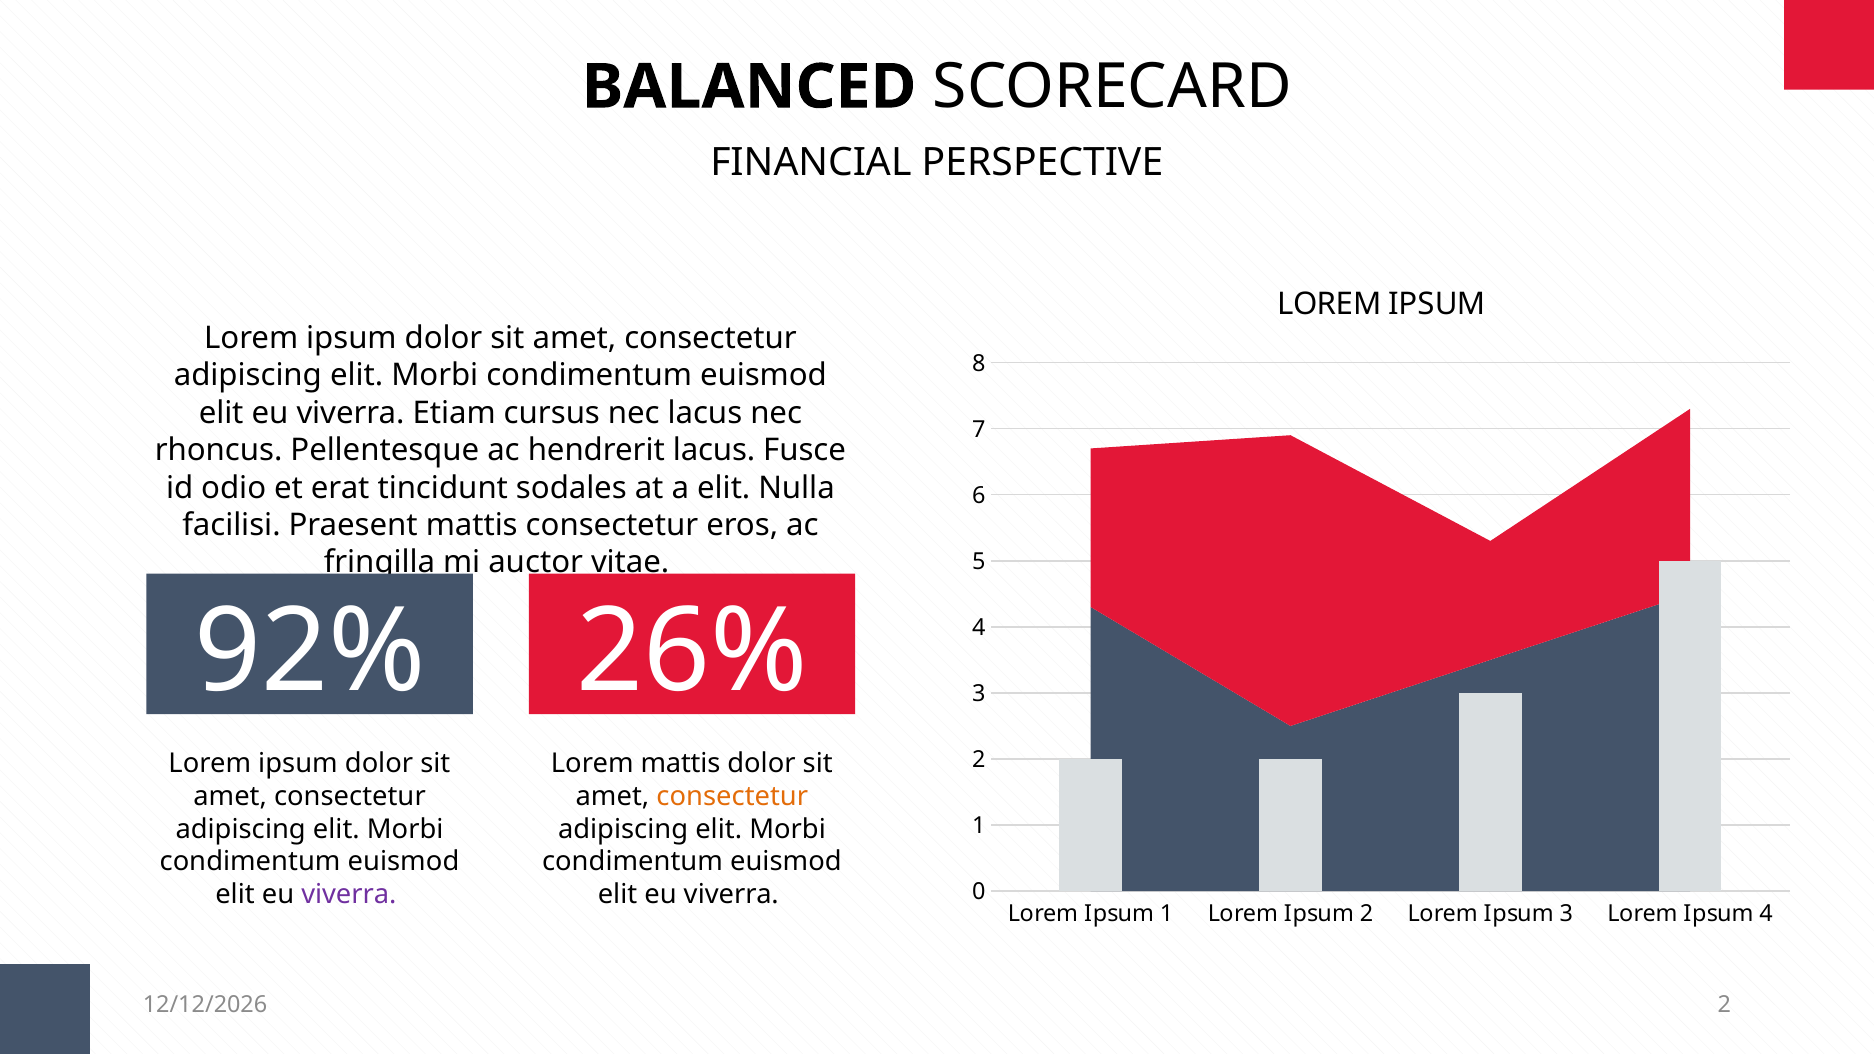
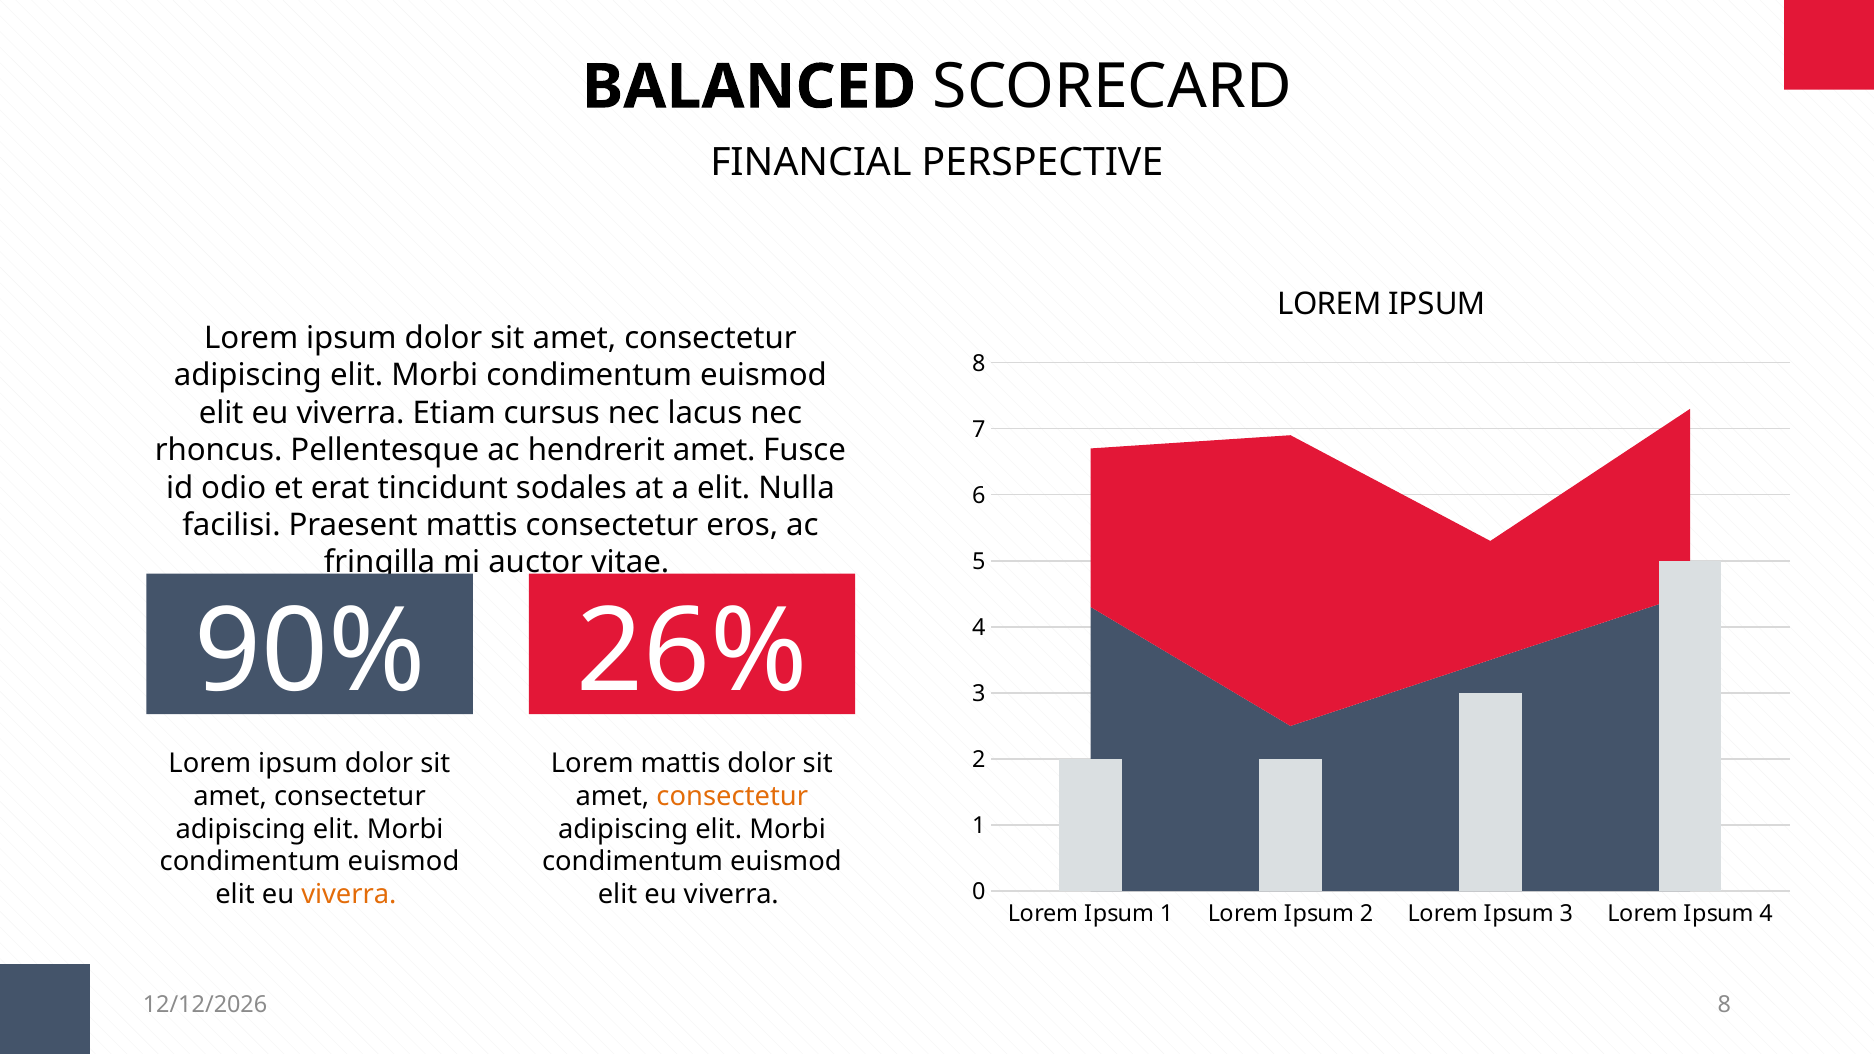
hendrerit lacus: lacus -> amet (714, 450)
92%: 92% -> 90% (310, 652)
viverra colour: purple -> orange (349, 895)
2: 2 -> 8 (1724, 1005)
